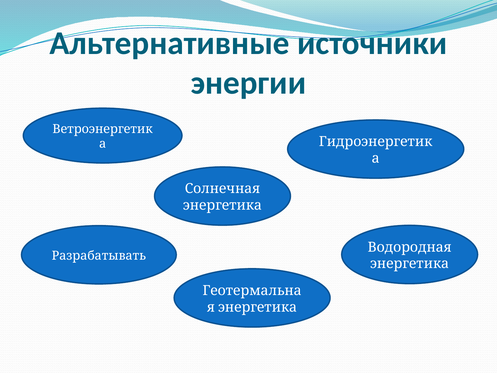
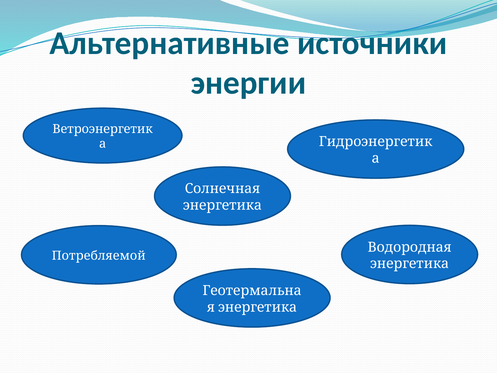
Разрабатывать: Разрабатывать -> Потребляемой (99, 255)
